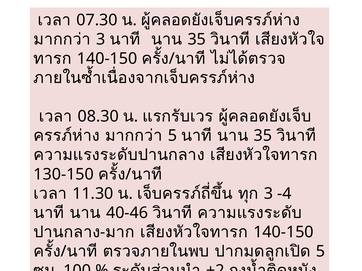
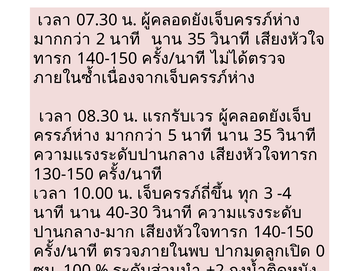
3: 3 -> 2 (101, 39)
11.30: 11.30 -> 10.00 (93, 194)
40-46: 40-46 -> 40-30 (127, 213)
5: 5 -> 0 (321, 252)
